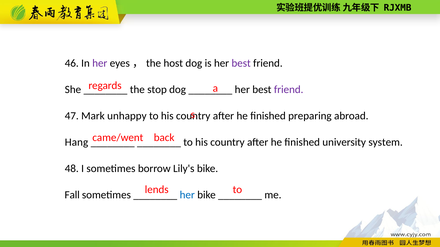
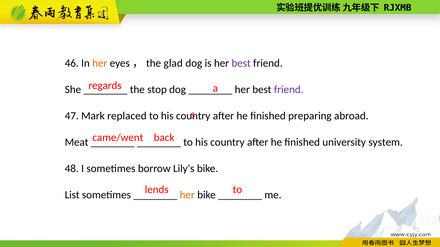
her colour: purple -> orange (100, 63)
host: host -> glad (173, 63)
unhappy: unhappy -> replaced (127, 116)
Hang: Hang -> Meat (77, 142)
Fall: Fall -> List (72, 195)
her colour: blue -> orange (187, 195)
